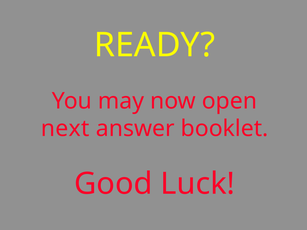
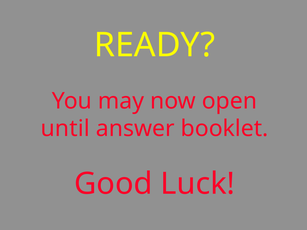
next: next -> until (65, 129)
